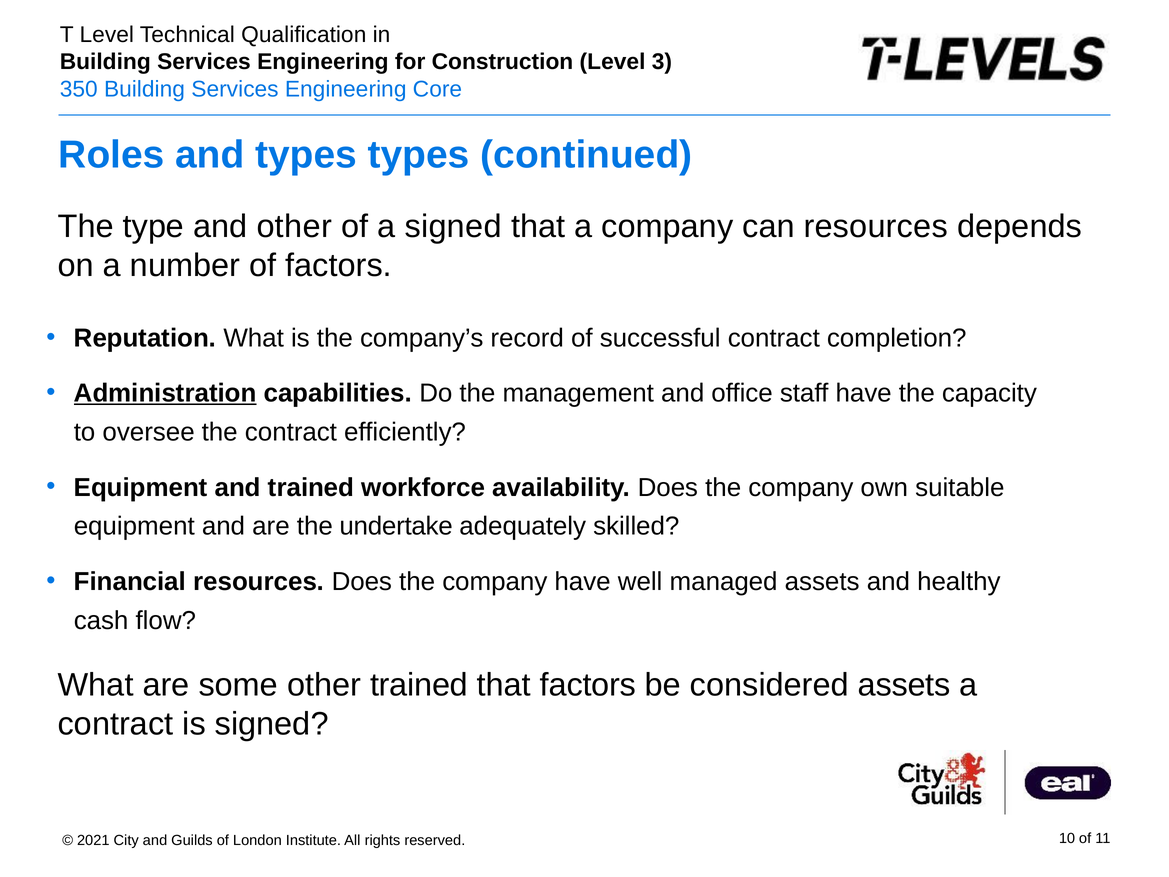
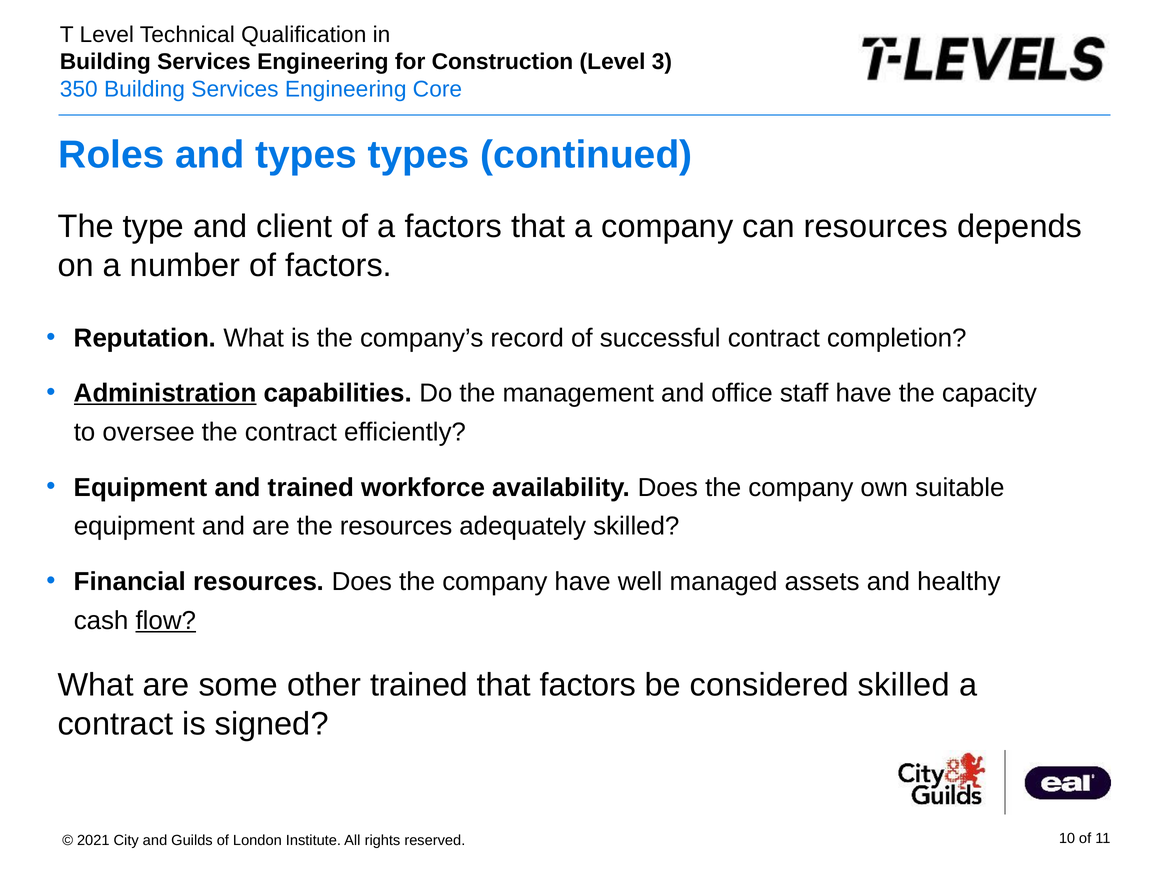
and other: other -> client (294, 226)
a signed: signed -> factors (453, 226)
the undertake: undertake -> resources (396, 526)
flow underline: none -> present (166, 620)
considered assets: assets -> skilled (904, 685)
